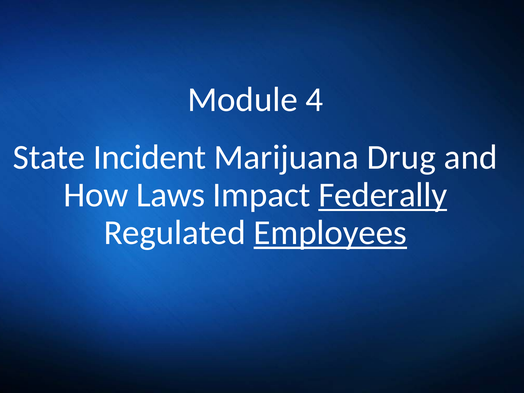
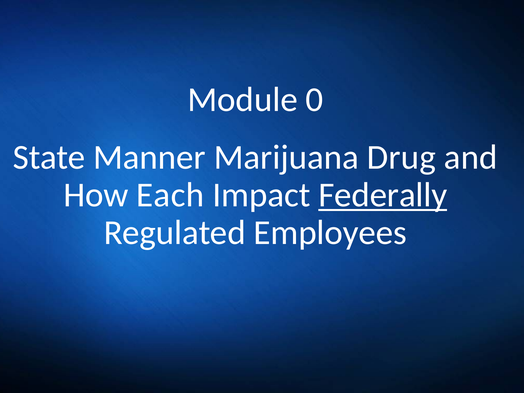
4: 4 -> 0 (314, 100)
Incident: Incident -> Manner (149, 157)
Laws: Laws -> Each (170, 195)
Employees underline: present -> none (330, 233)
